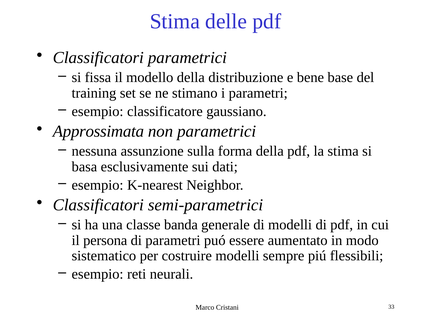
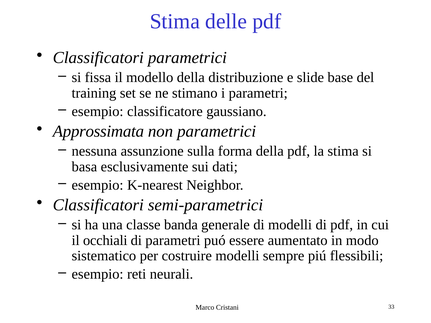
bene: bene -> slide (310, 78)
persona: persona -> occhiali (105, 240)
